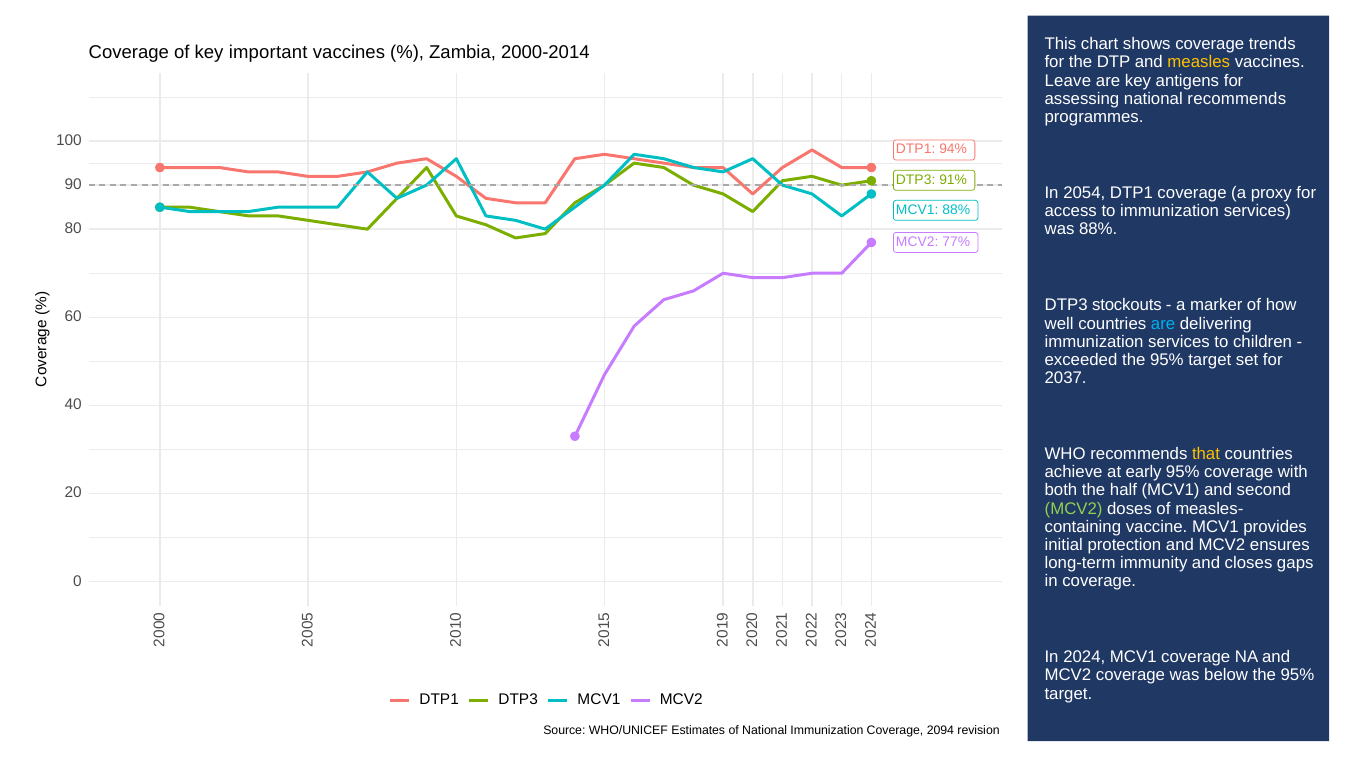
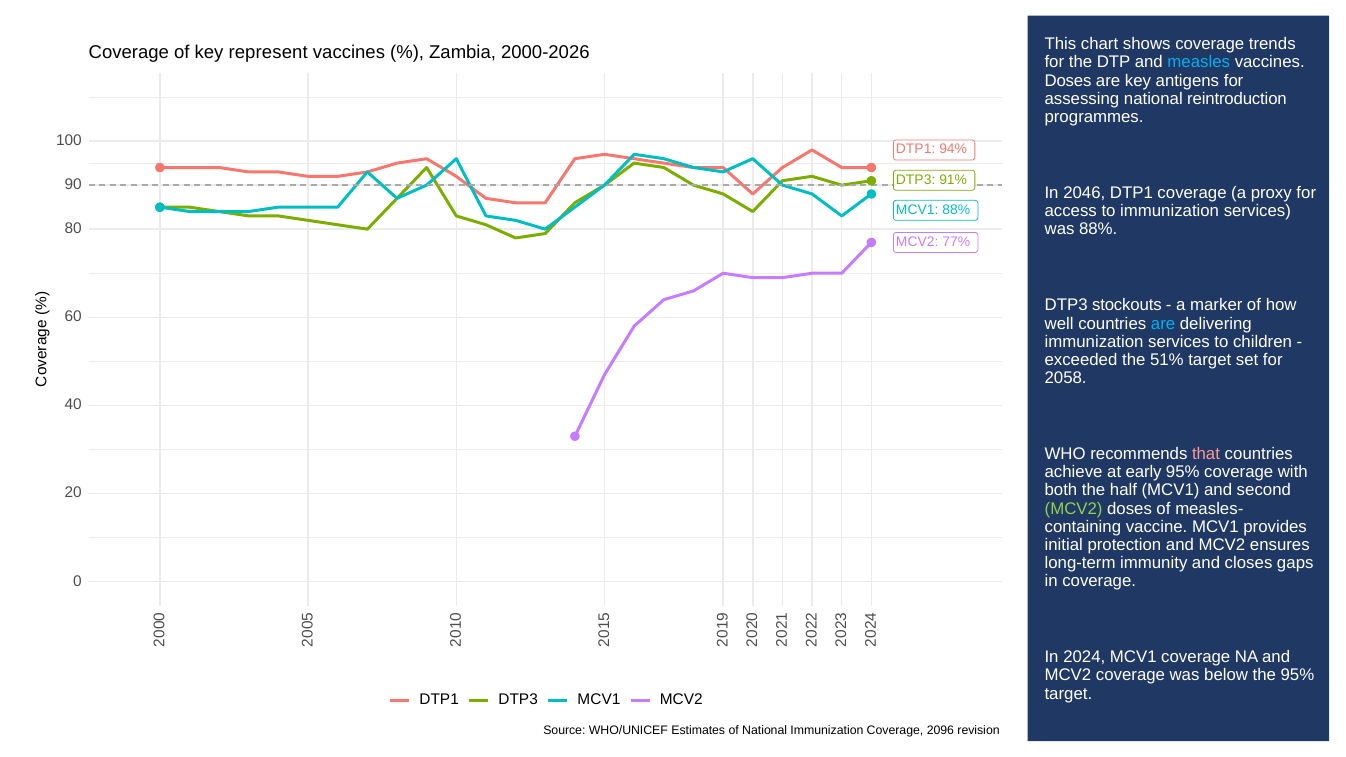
important: important -> represent (268, 52)
2000-2014: 2000-2014 -> 2000-2026 (545, 52)
measles colour: yellow -> light blue (1199, 62)
Leave: Leave -> Doses (1068, 81)
national recommends: recommends -> reintroduction (1237, 99)
2054: 2054 -> 2046 (1084, 193)
exceeded the 95%: 95% -> 51% (1167, 360)
2037: 2037 -> 2058 (1066, 378)
that colour: yellow -> pink (1206, 454)
2094: 2094 -> 2096 (940, 731)
